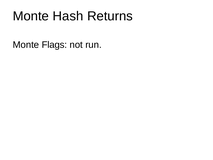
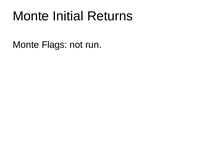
Hash: Hash -> Initial (68, 16)
